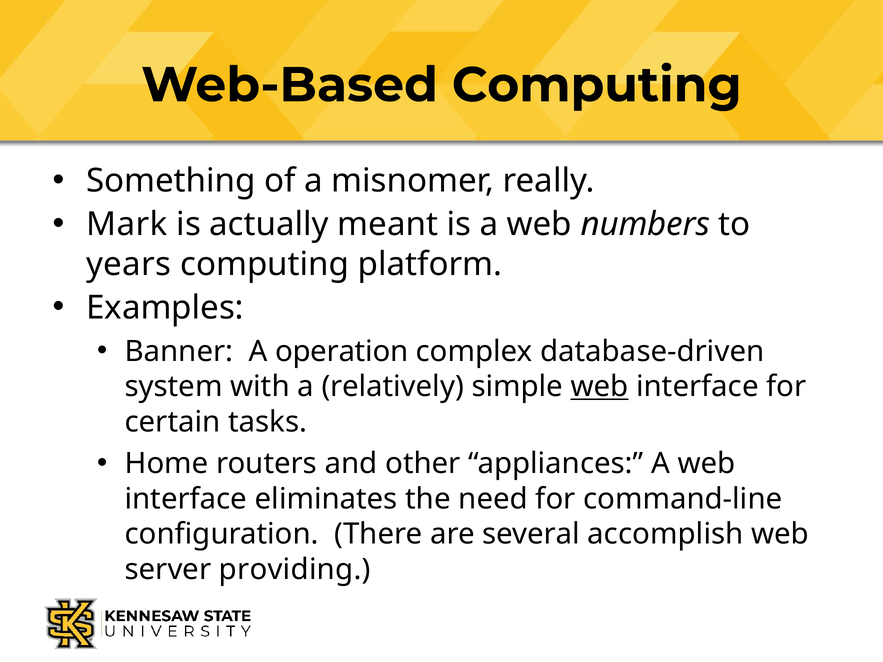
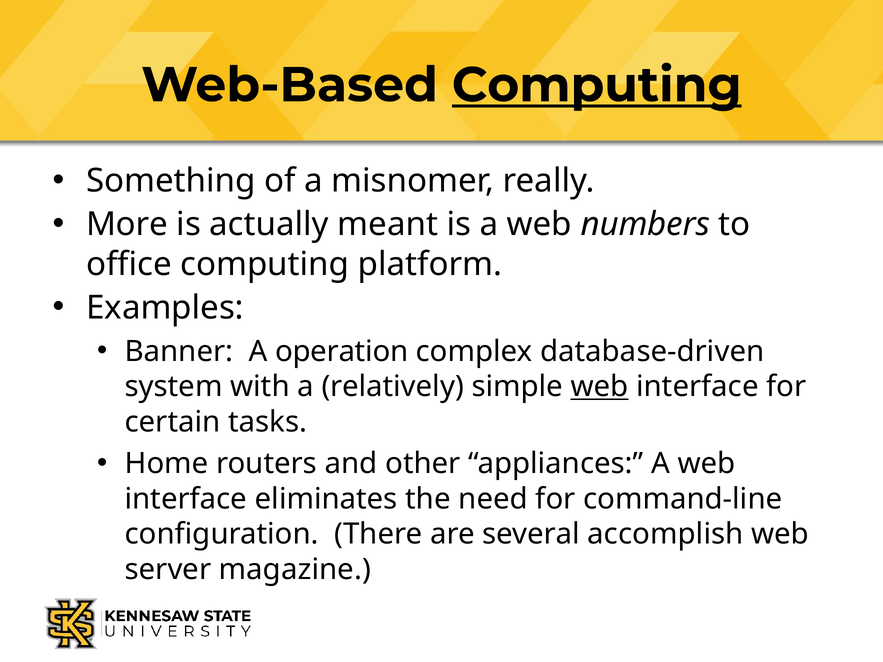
Computing underline: none -> present (597, 85)
Mark: Mark -> More (127, 225)
years: years -> office (129, 264)
providing: providing -> magazine (295, 570)
